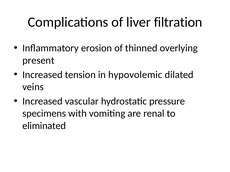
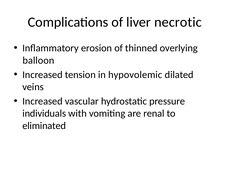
filtration: filtration -> necrotic (178, 22)
present: present -> balloon (38, 61)
specimens: specimens -> individuals (44, 114)
